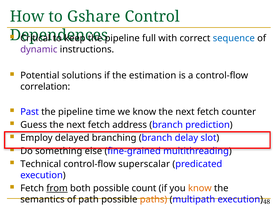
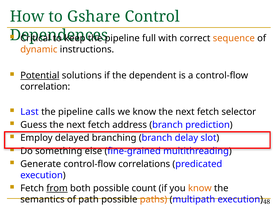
sequence colour: blue -> orange (234, 38)
dynamic colour: purple -> orange (39, 49)
Potential underline: none -> present (40, 76)
estimation: estimation -> dependent (153, 76)
Past: Past -> Last (30, 112)
time: time -> calls (105, 112)
counter: counter -> selector (239, 112)
Technical: Technical -> Generate (41, 164)
superscalar: superscalar -> correlations (144, 164)
